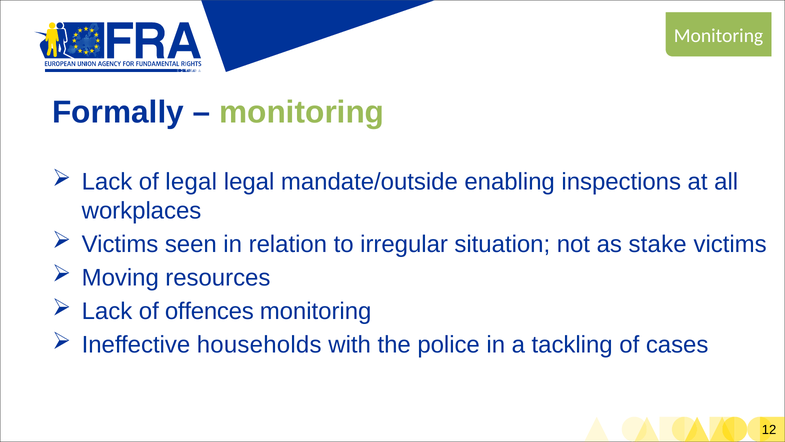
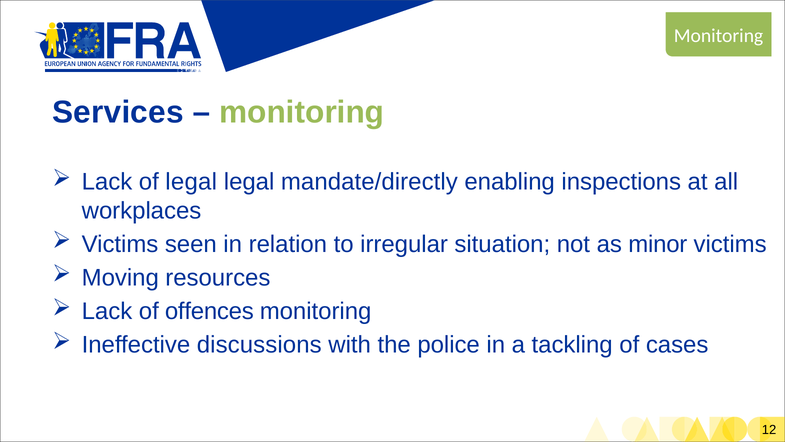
Formally: Formally -> Services (118, 112)
mandate/outside: mandate/outside -> mandate/directly (369, 182)
stake: stake -> minor (658, 244)
households: households -> discussions (259, 345)
